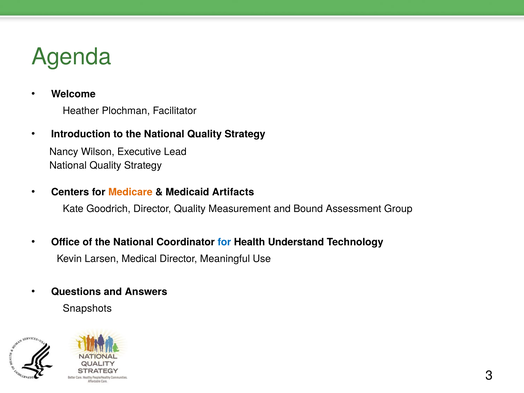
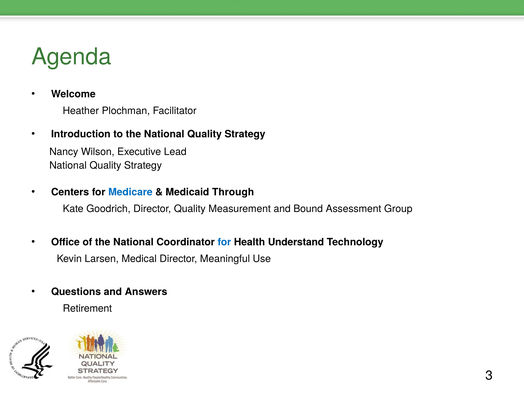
Medicare colour: orange -> blue (130, 192)
Artifacts: Artifacts -> Through (233, 192)
Snapshots: Snapshots -> Retirement (87, 309)
